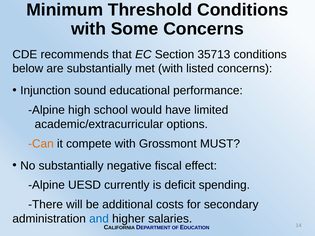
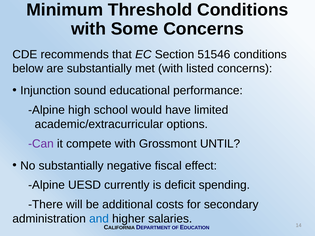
35713: 35713 -> 51546 (214, 54)
Can colour: orange -> purple (41, 144)
MUST: MUST -> UNTIL (220, 144)
